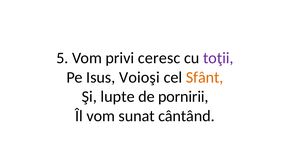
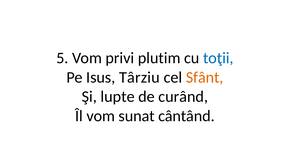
ceresc: ceresc -> plutim (159, 58)
toţii colour: purple -> blue (218, 58)
Voioşi: Voioşi -> Târziu (139, 77)
pornirii: pornirii -> curând (183, 97)
